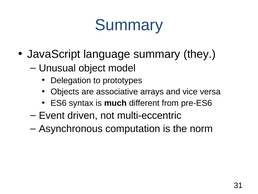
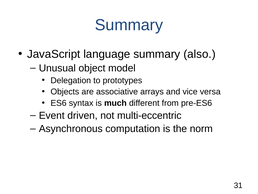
they: they -> also (200, 54)
